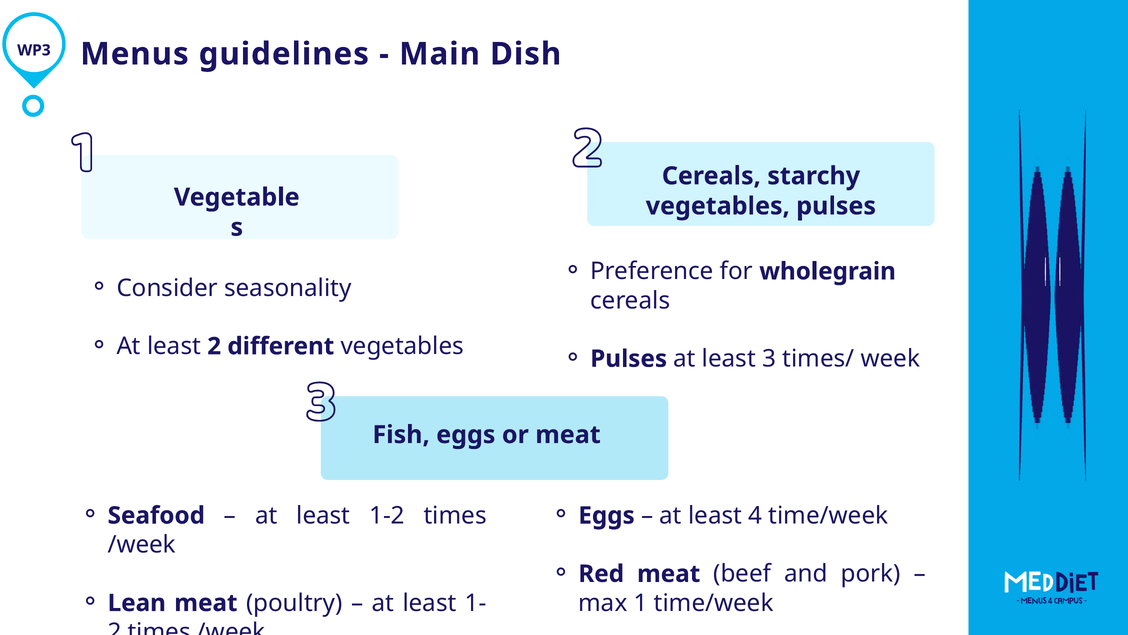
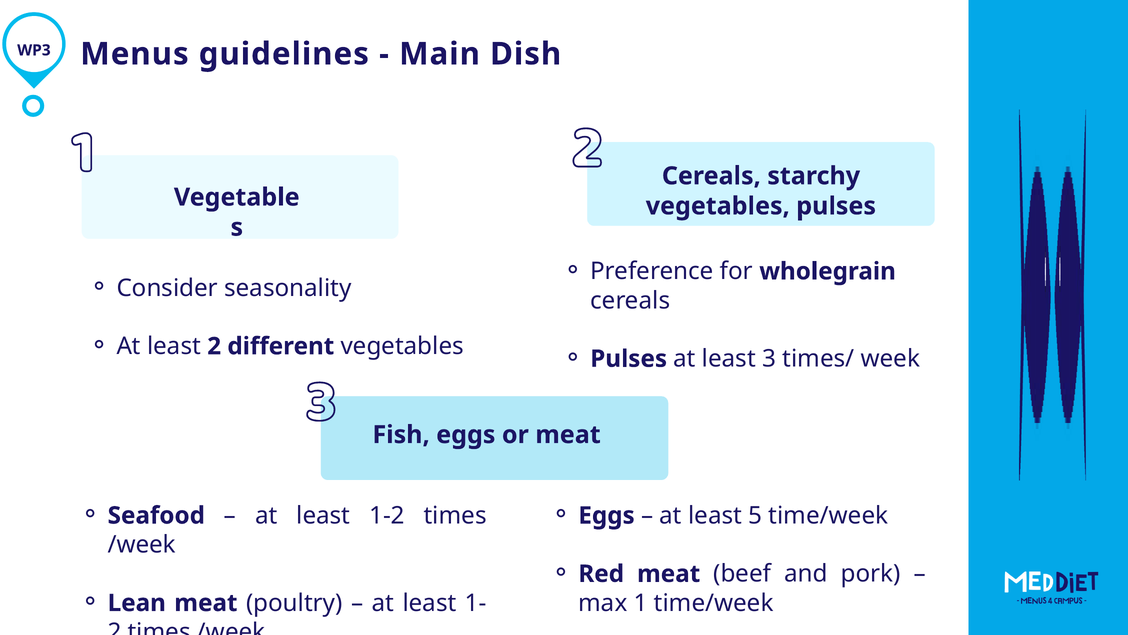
4: 4 -> 5 (755, 515)
